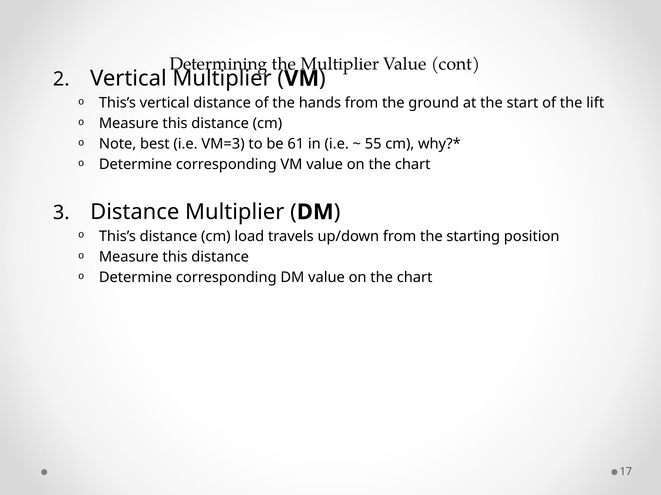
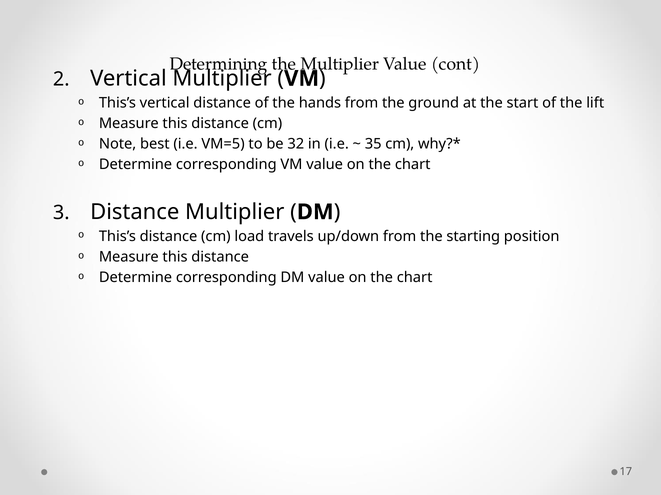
VM=3: VM=3 -> VM=5 (223, 144)
61: 61 -> 32 (296, 144)
55: 55 -> 35 (373, 144)
